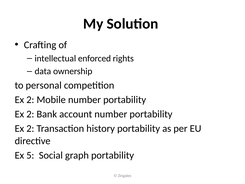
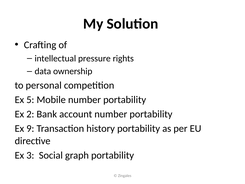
enforced: enforced -> pressure (94, 58)
2: 2 -> 5 (30, 100)
2: 2 -> 9 (30, 128)
5: 5 -> 3 (30, 155)
